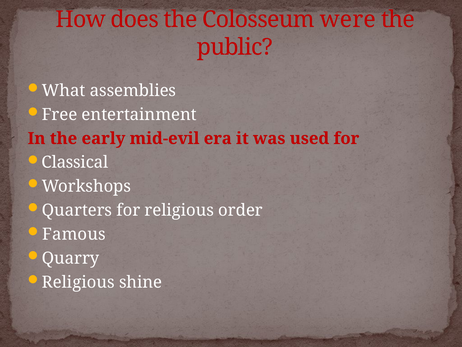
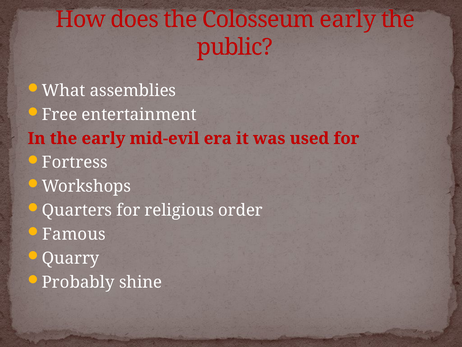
Colosseum were: were -> early (348, 19)
Classical: Classical -> Fortress (75, 162)
Religious: Religious -> Probably (78, 282)
